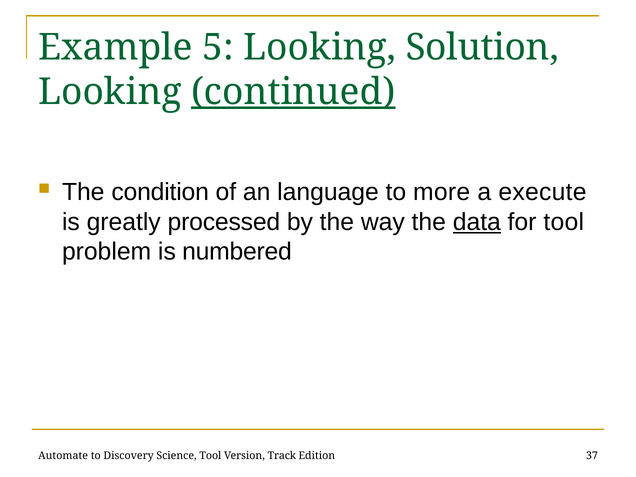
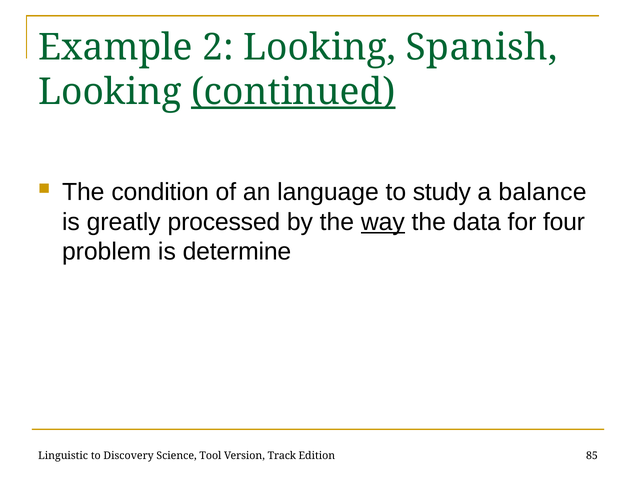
5: 5 -> 2 (218, 47)
Solution: Solution -> Spanish (482, 47)
more: more -> study (442, 192)
execute: execute -> balance (542, 192)
way underline: none -> present (383, 222)
data underline: present -> none (477, 222)
for tool: tool -> four (564, 222)
numbered: numbered -> determine (237, 252)
Automate: Automate -> Linguistic (63, 456)
37: 37 -> 85 (592, 456)
